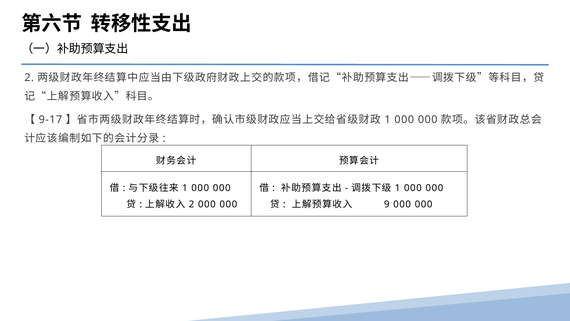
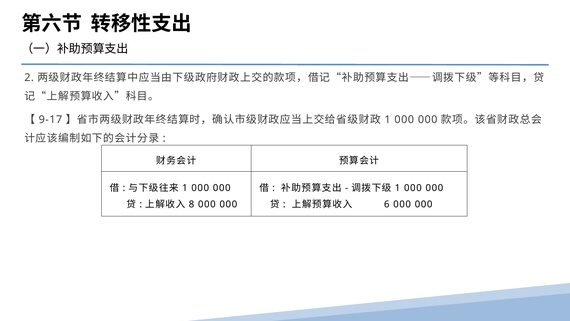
2: 2 -> 8 (192, 204)
9: 9 -> 6 (387, 204)
